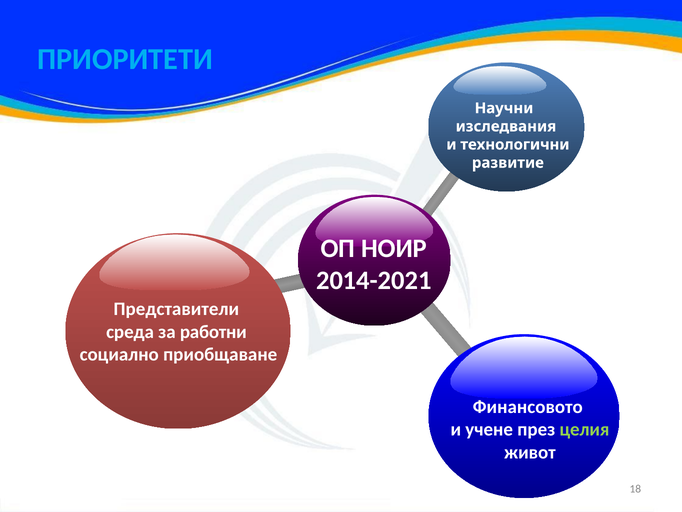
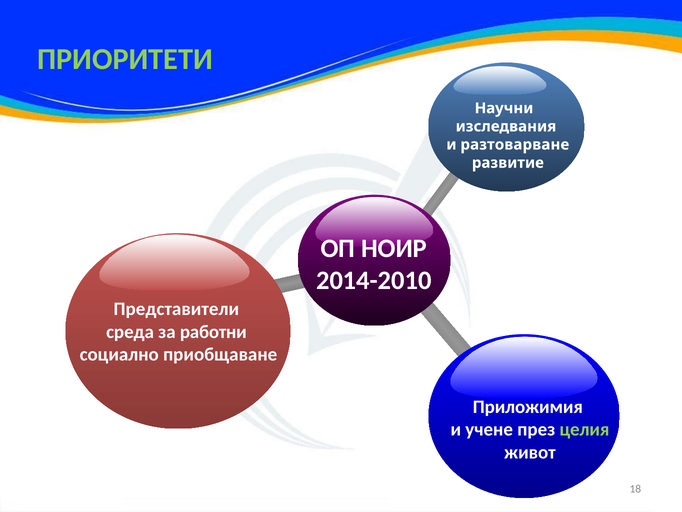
ПРИОРИТЕТИ colour: light blue -> light green (125, 59)
технологични: технологични -> разтоварване (515, 144)
2014-2021: 2014-2021 -> 2014-2010 (374, 280)
Финансовото: Финансовото -> Приложимия (528, 407)
